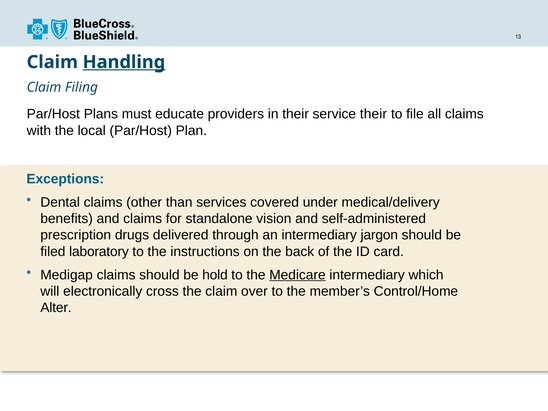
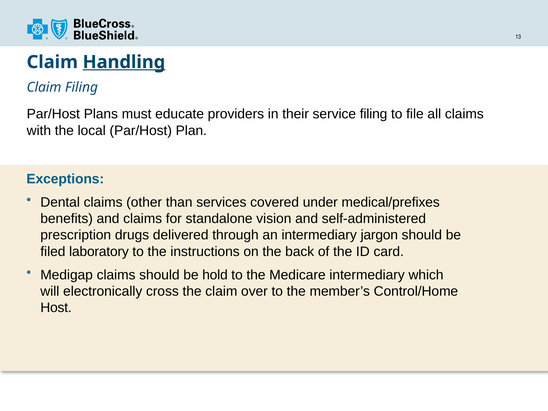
service their: their -> filing (374, 114)
medical/delivery: medical/delivery -> medical/prefixes (391, 202)
Medicare underline: present -> none (297, 275)
Alter: Alter -> Host (56, 308)
